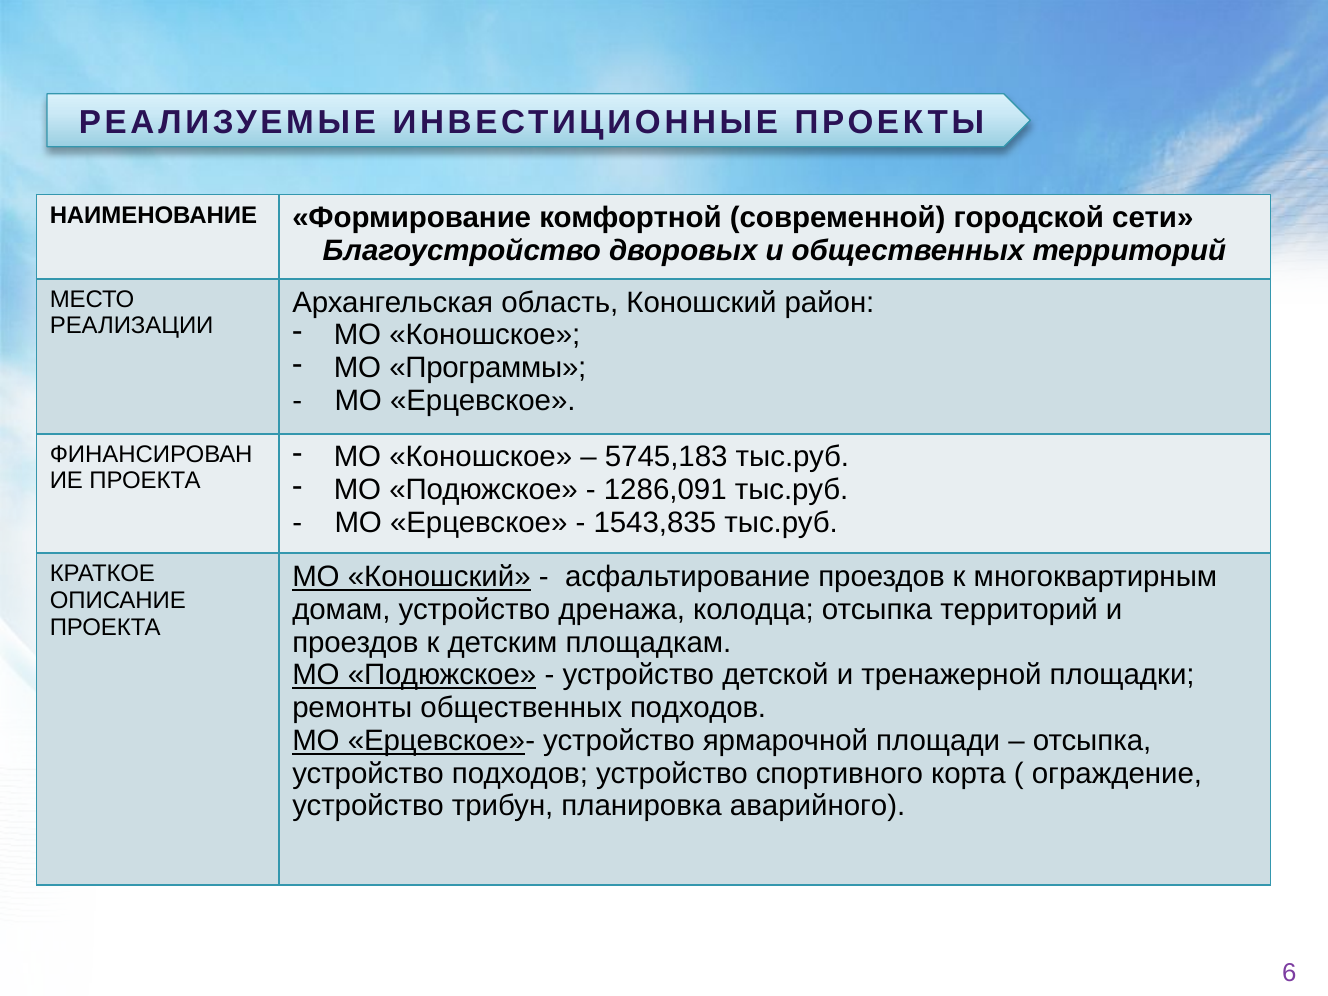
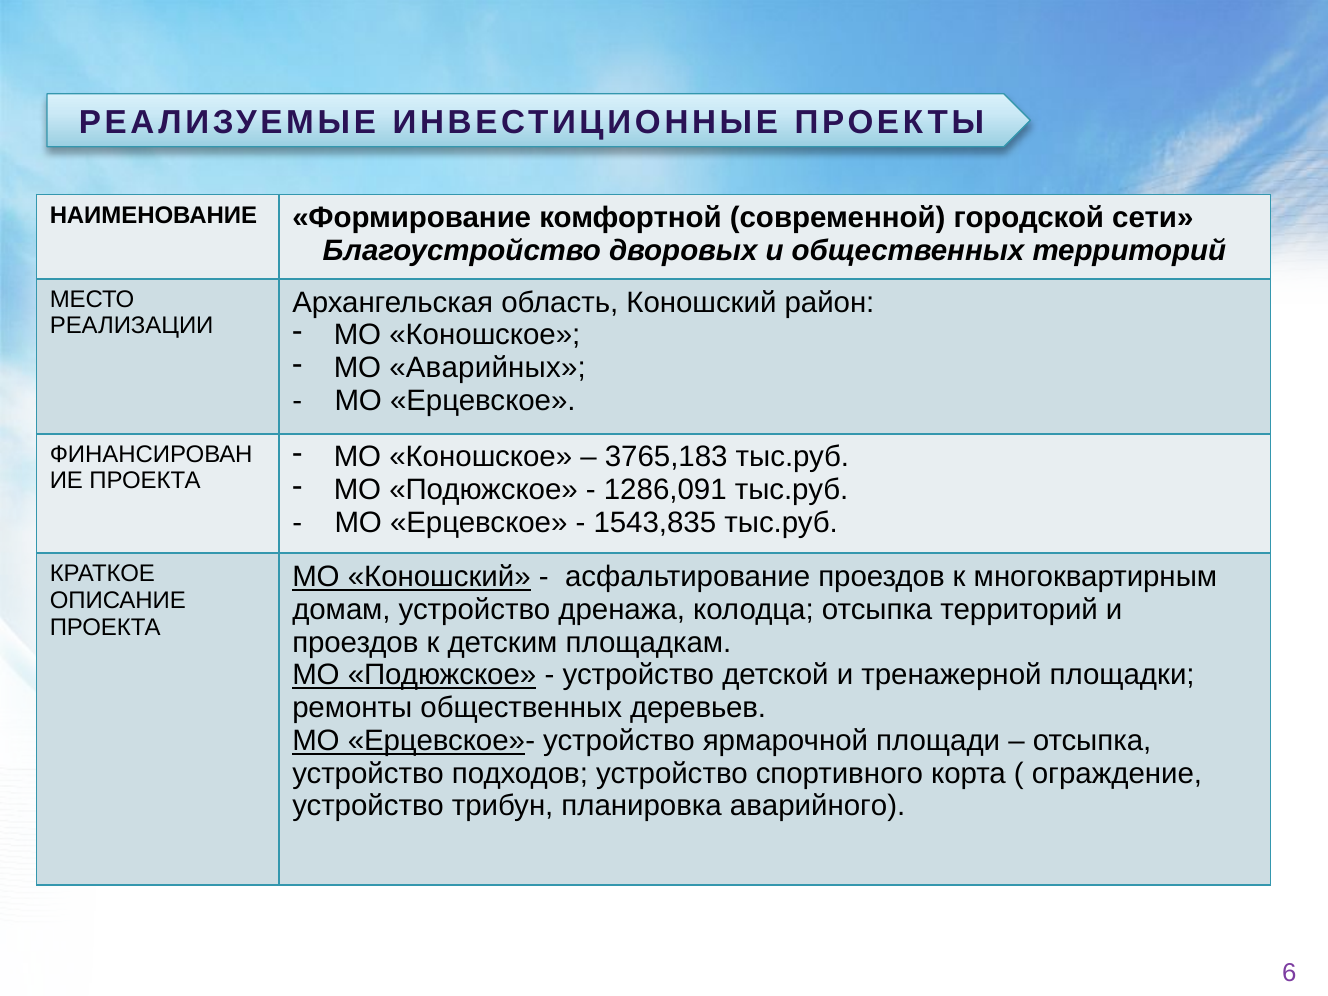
Программы: Программы -> Аварийных (488, 368)
5745,183: 5745,183 -> 3765,183 (666, 457)
общественных подходов: подходов -> деревьев (698, 708)
